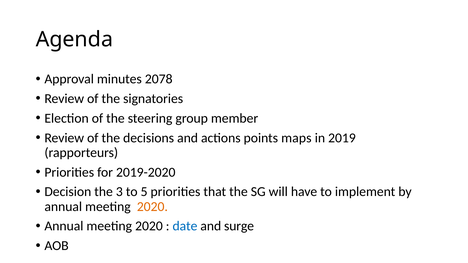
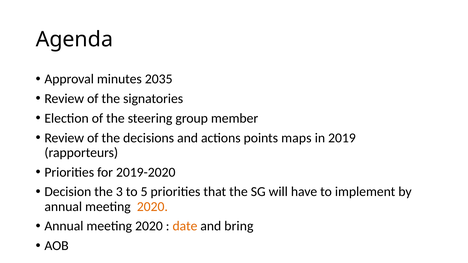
2078: 2078 -> 2035 (159, 79)
date colour: blue -> orange (185, 226)
surge: surge -> bring (239, 226)
